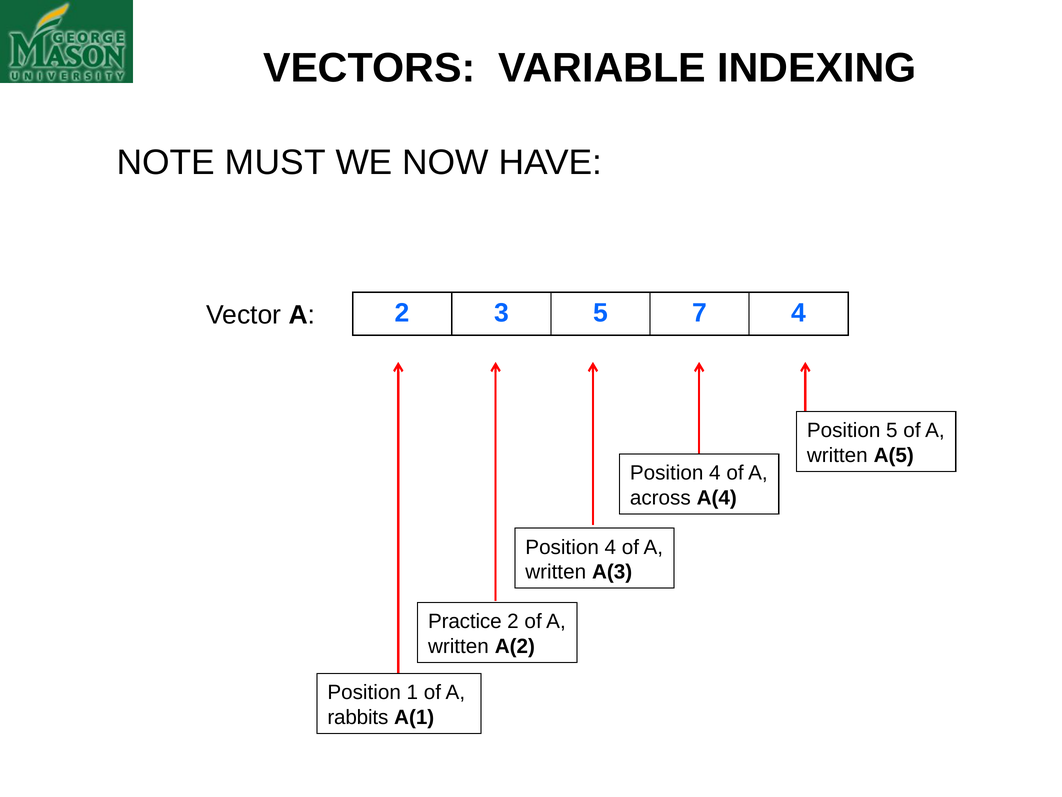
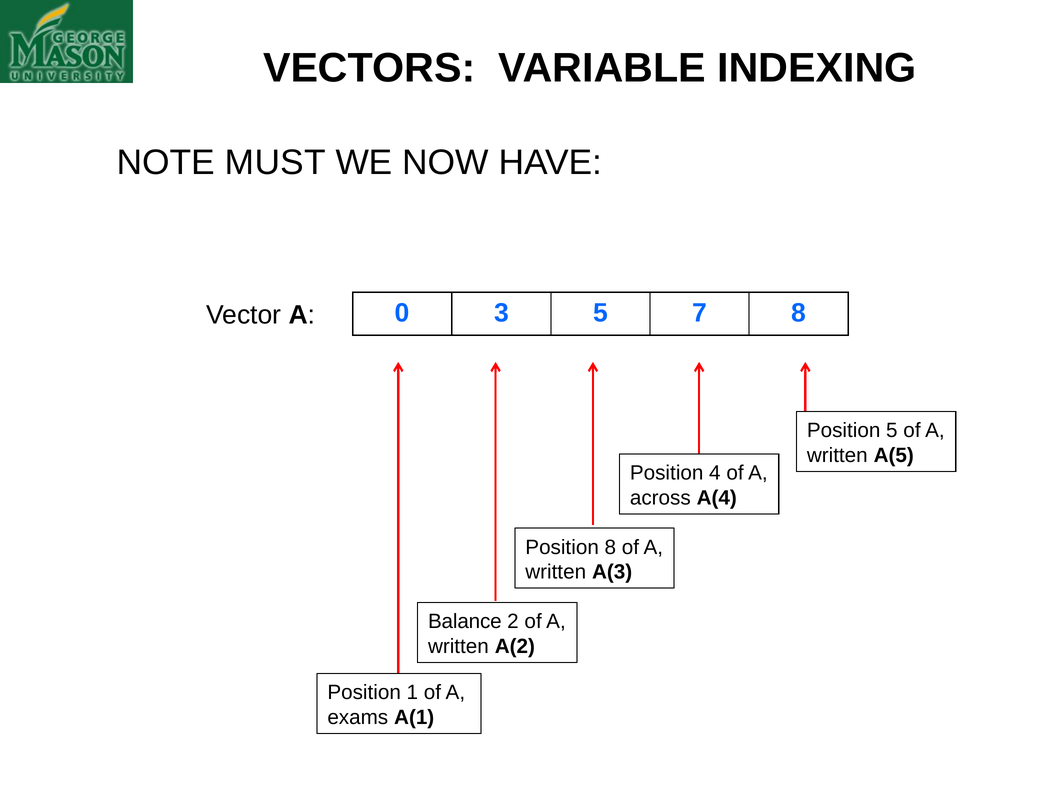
A 2: 2 -> 0 (402, 313)
7 4: 4 -> 8 (799, 313)
4: 4 -> 8 (610, 547)
Practice: Practice -> Balance (465, 621)
rabbits: rabbits -> exams (358, 717)
